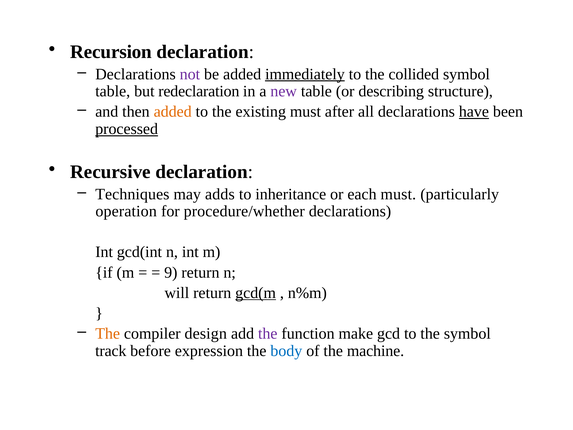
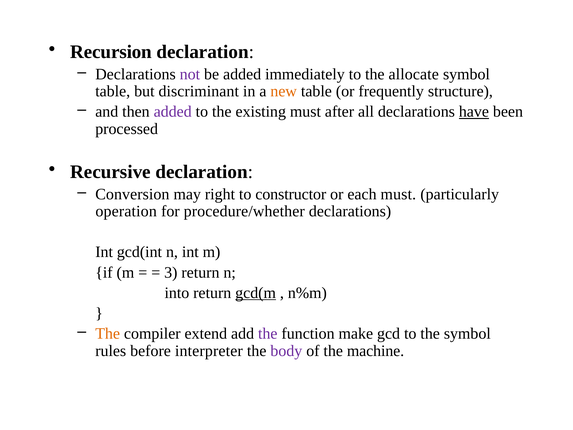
immediately underline: present -> none (305, 74)
collided: collided -> allocate (414, 74)
redeclaration: redeclaration -> discriminant (199, 91)
new colour: purple -> orange (284, 91)
describing: describing -> frequently (391, 91)
added colour: orange -> purple (173, 112)
processed underline: present -> none (127, 129)
Techniques: Techniques -> Conversion (132, 194)
adds: adds -> right (220, 194)
inheritance: inheritance -> constructor (291, 194)
9: 9 -> 3 (171, 272)
will: will -> into (177, 293)
design: design -> extend (206, 333)
track: track -> rules (111, 351)
expression: expression -> interpreter (209, 351)
body colour: blue -> purple (286, 351)
